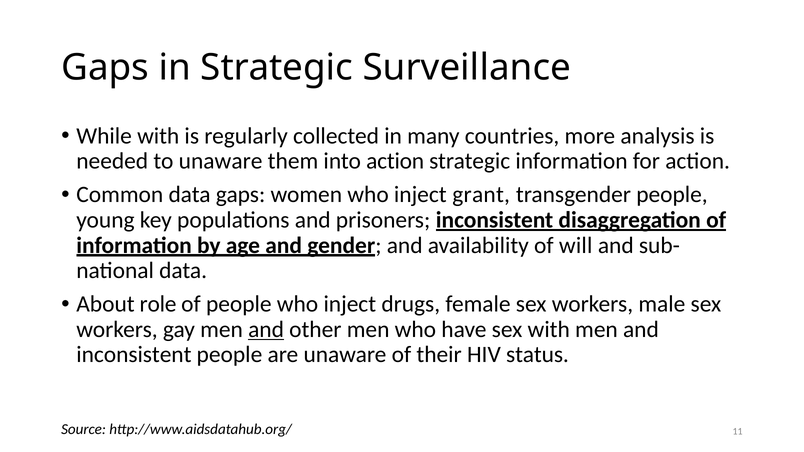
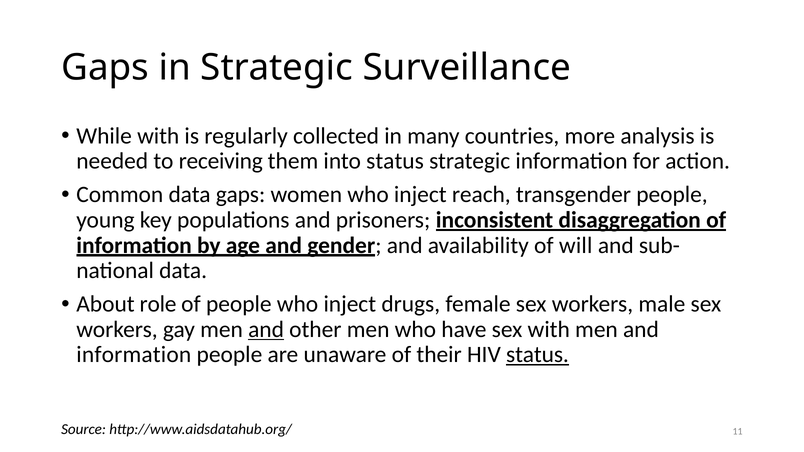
to unaware: unaware -> receiving (221, 161)
into action: action -> status (395, 161)
grant: grant -> reach (481, 195)
inconsistent: inconsistent -> information (134, 355)
status underline: none -> present (537, 355)
